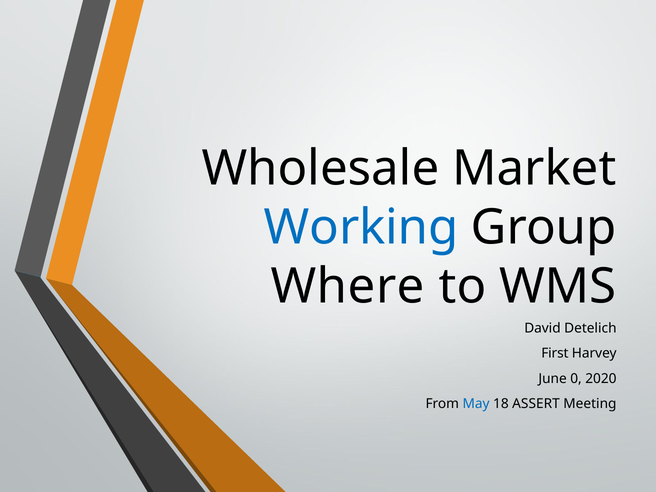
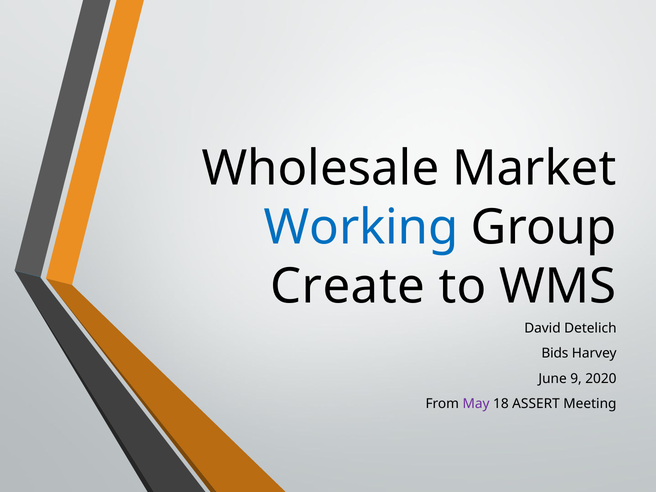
Where: Where -> Create (348, 286)
First: First -> Bids (555, 353)
0: 0 -> 9 (576, 379)
May colour: blue -> purple (476, 404)
